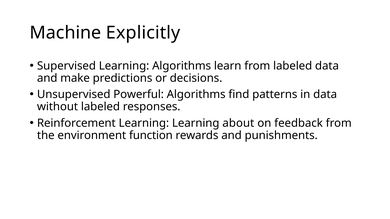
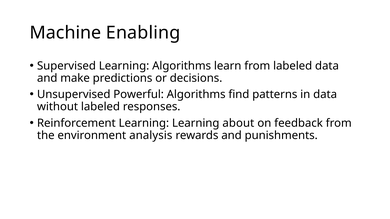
Explicitly: Explicitly -> Enabling (143, 33)
function: function -> analysis (151, 136)
